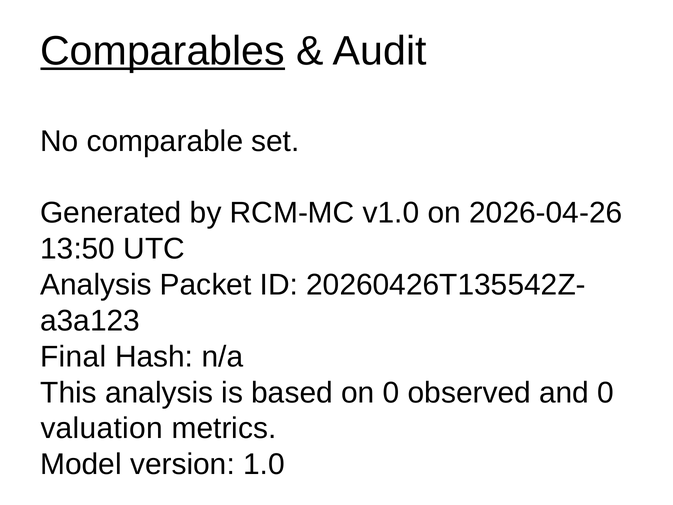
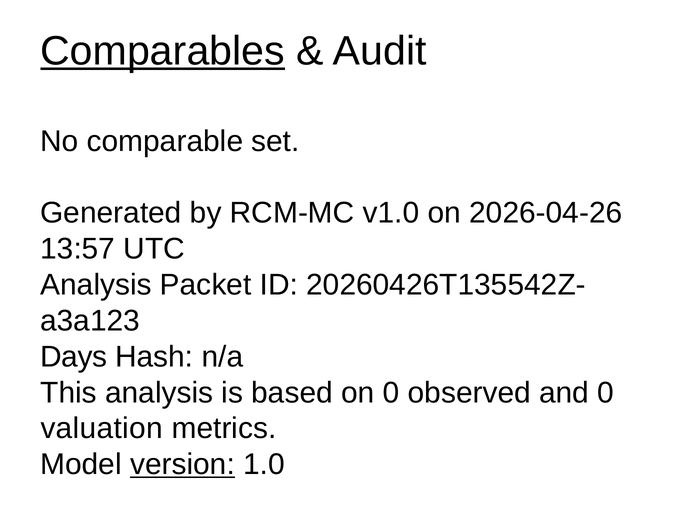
13:50: 13:50 -> 13:57 (78, 249)
Final: Final -> Days (74, 357)
version underline: none -> present (182, 464)
